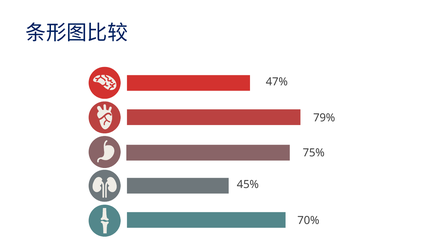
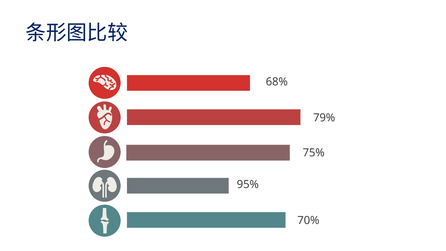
47%: 47% -> 68% (277, 82)
45%: 45% -> 95% (248, 184)
